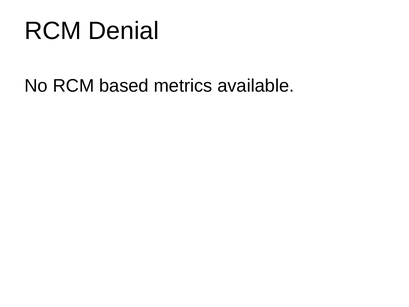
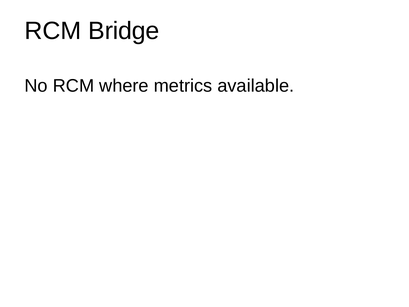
Denial: Denial -> Bridge (124, 31)
based: based -> where (124, 86)
